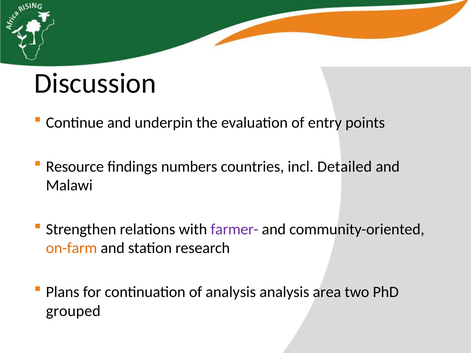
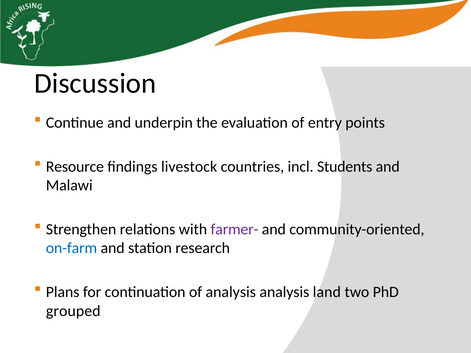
numbers: numbers -> livestock (189, 167)
Detailed: Detailed -> Students (345, 167)
on-farm colour: orange -> blue (71, 248)
area: area -> land (327, 292)
